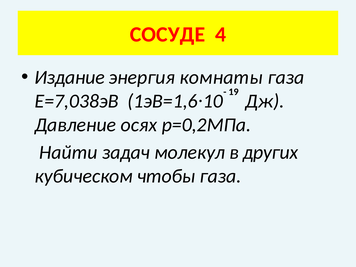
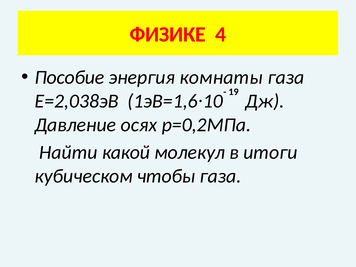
СОСУДЕ: СОСУДЕ -> ФИЗИКЕ (168, 34)
Издание: Издание -> Пособие (70, 77)
Е=7,038эВ: Е=7,038эВ -> Е=2,038эВ (77, 101)
задач: задач -> какой (126, 152)
других: других -> итоги (270, 152)
